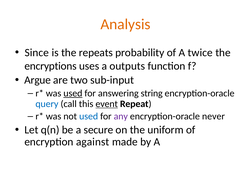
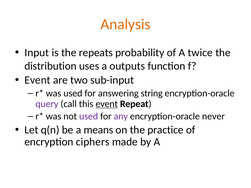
Since: Since -> Input (37, 53)
encryptions: encryptions -> distribution (51, 66)
Argue: Argue -> Event (37, 80)
used underline: present -> none (73, 93)
query colour: blue -> purple (47, 104)
used colour: blue -> purple (89, 116)
secure: secure -> means (98, 130)
uniform: uniform -> practice (166, 130)
against: against -> ciphers (93, 142)
